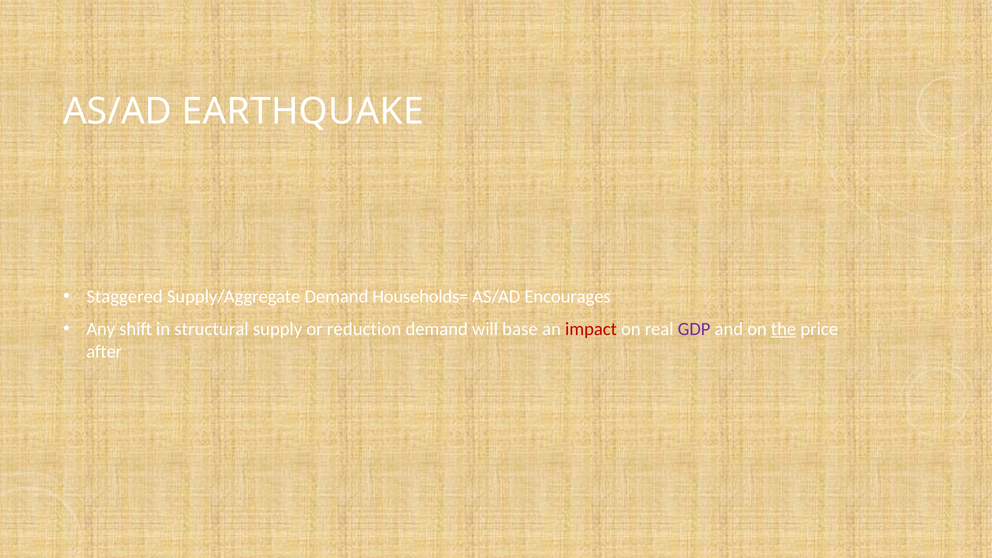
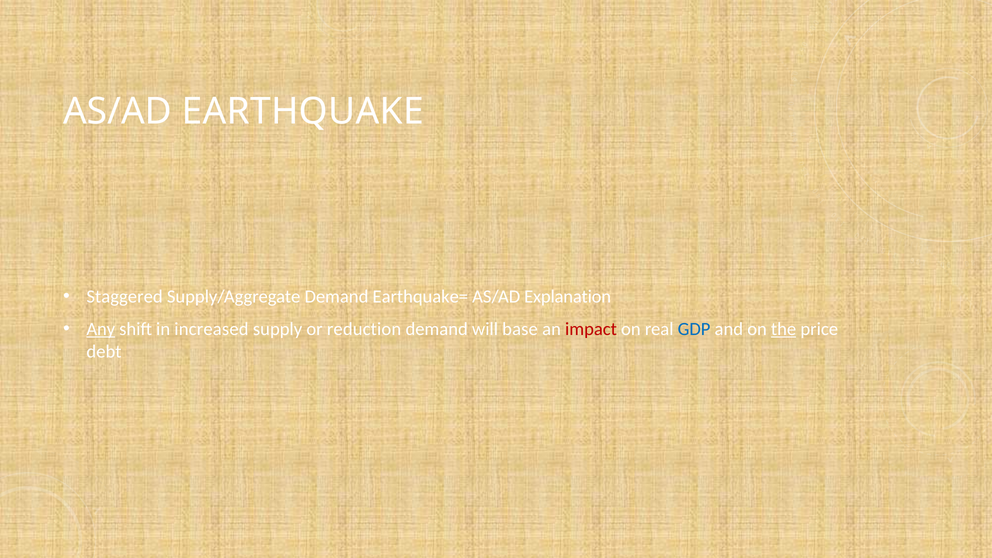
Households=: Households= -> Earthquake= (420, 297)
Encourages: Encourages -> Explanation (568, 297)
Any underline: none -> present (101, 329)
structural: structural -> increased (211, 329)
GDP colour: purple -> blue (694, 329)
after: after -> debt (104, 352)
